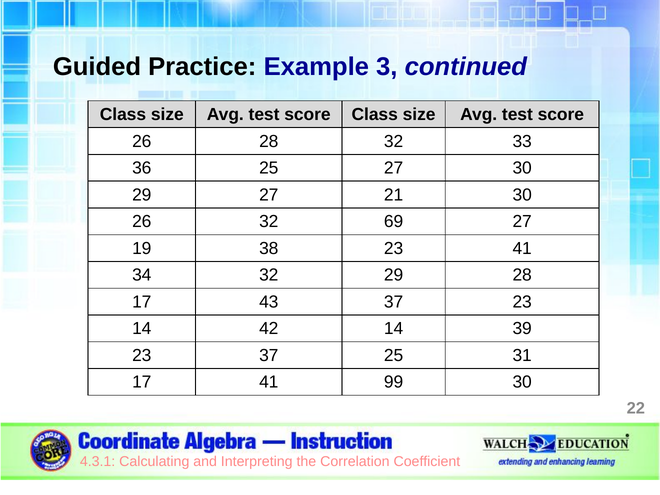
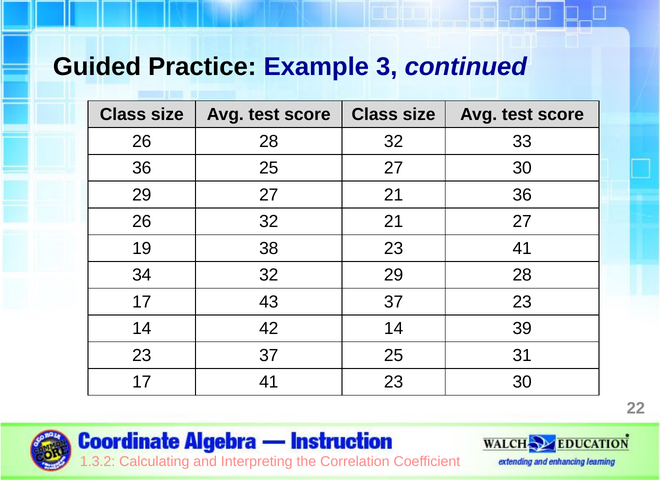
21 30: 30 -> 36 (522, 195)
32 69: 69 -> 21 (394, 222)
41 99: 99 -> 23 (394, 382)
4.3.1: 4.3.1 -> 1.3.2 (98, 461)
